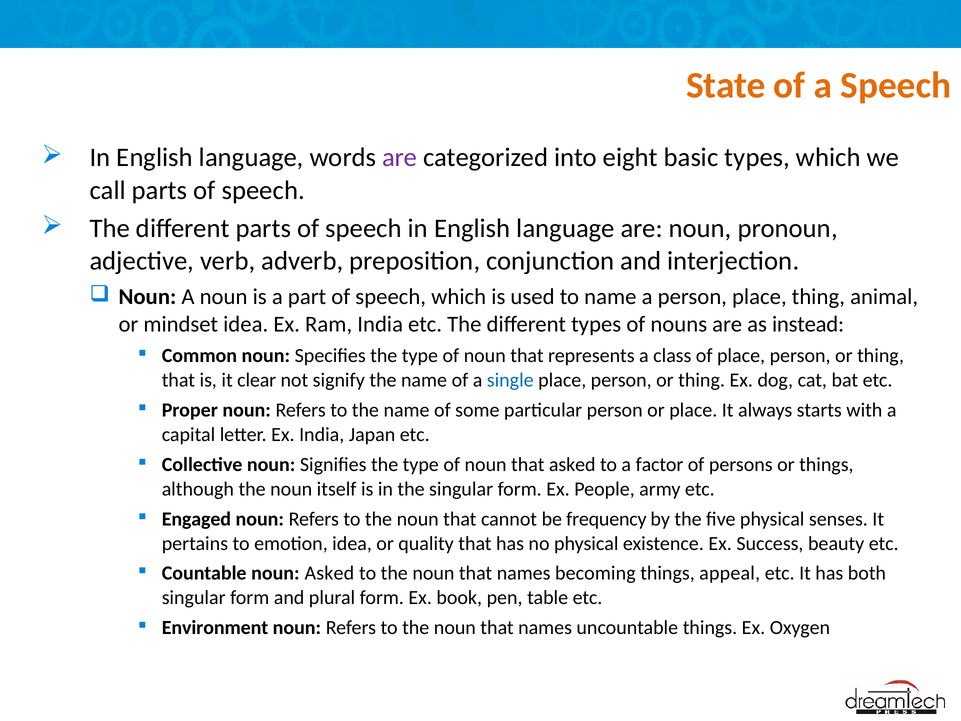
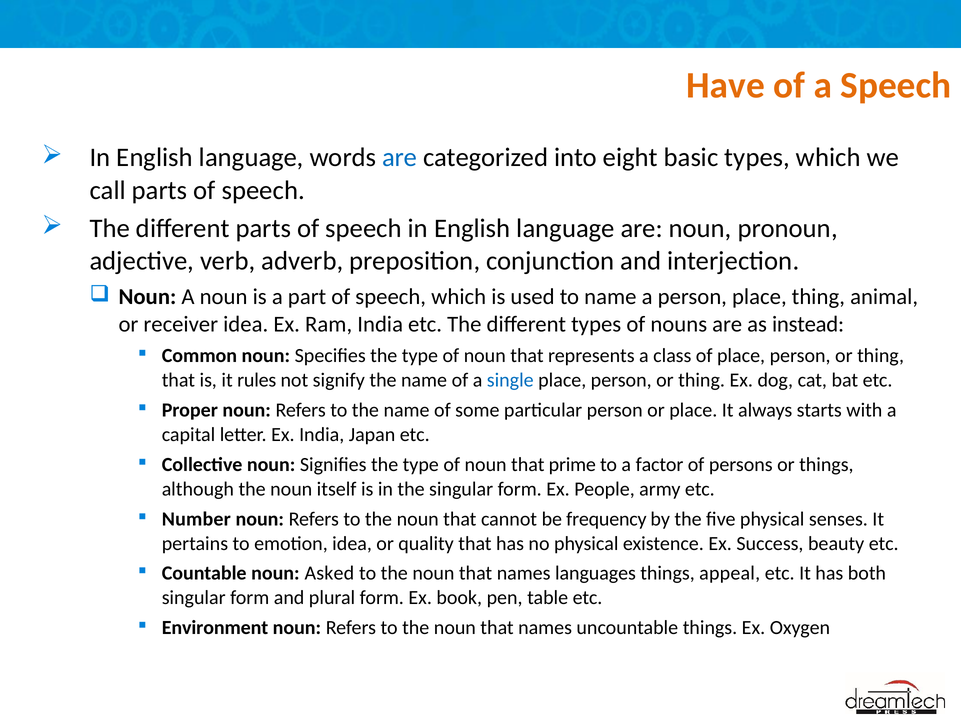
State: State -> Have (726, 86)
are colour: purple -> blue (400, 158)
mindset: mindset -> receiver (181, 324)
clear: clear -> rules (257, 380)
that asked: asked -> prime (572, 464)
Engaged: Engaged -> Number (196, 519)
becoming: becoming -> languages (595, 573)
